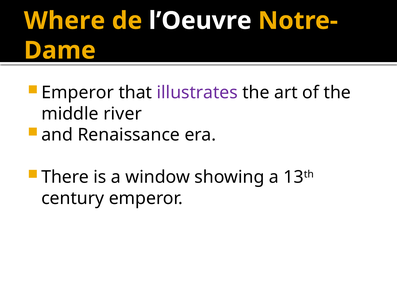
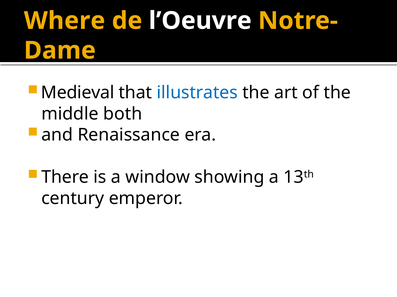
Emperor: Emperor -> Medieval (78, 93)
illustrates colour: purple -> blue (197, 93)
river: river -> both (123, 114)
